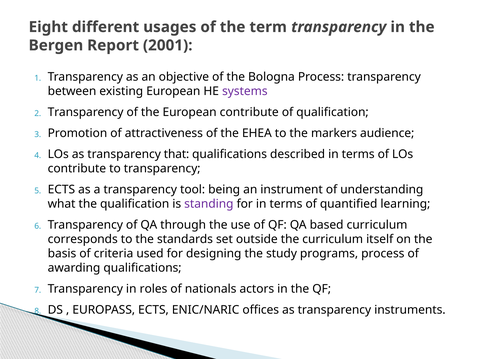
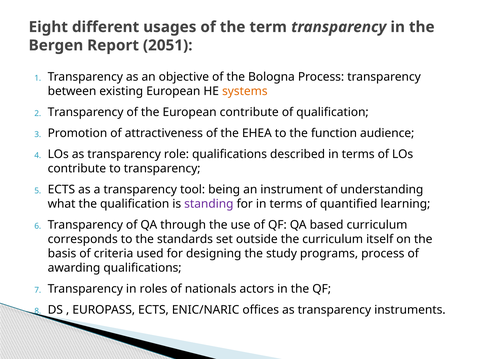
2001: 2001 -> 2051 (168, 45)
systems colour: purple -> orange (245, 91)
markers: markers -> function (334, 133)
that: that -> role (176, 154)
